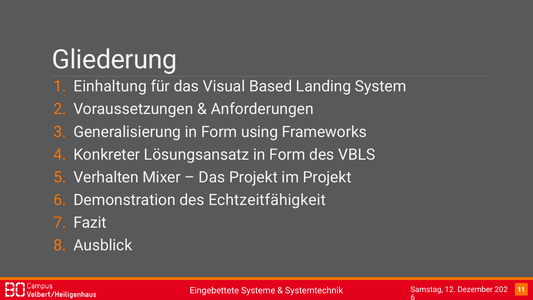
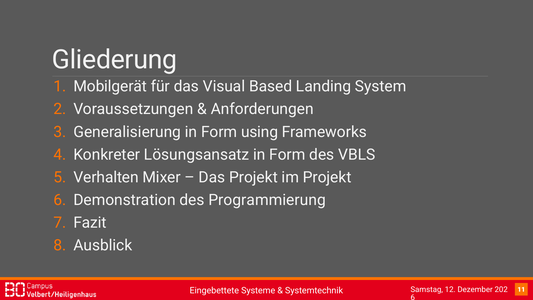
Einhaltung: Einhaltung -> Mobilgerät (110, 86)
Echtzeitfähigkeit: Echtzeitfähigkeit -> Programmierung (267, 200)
